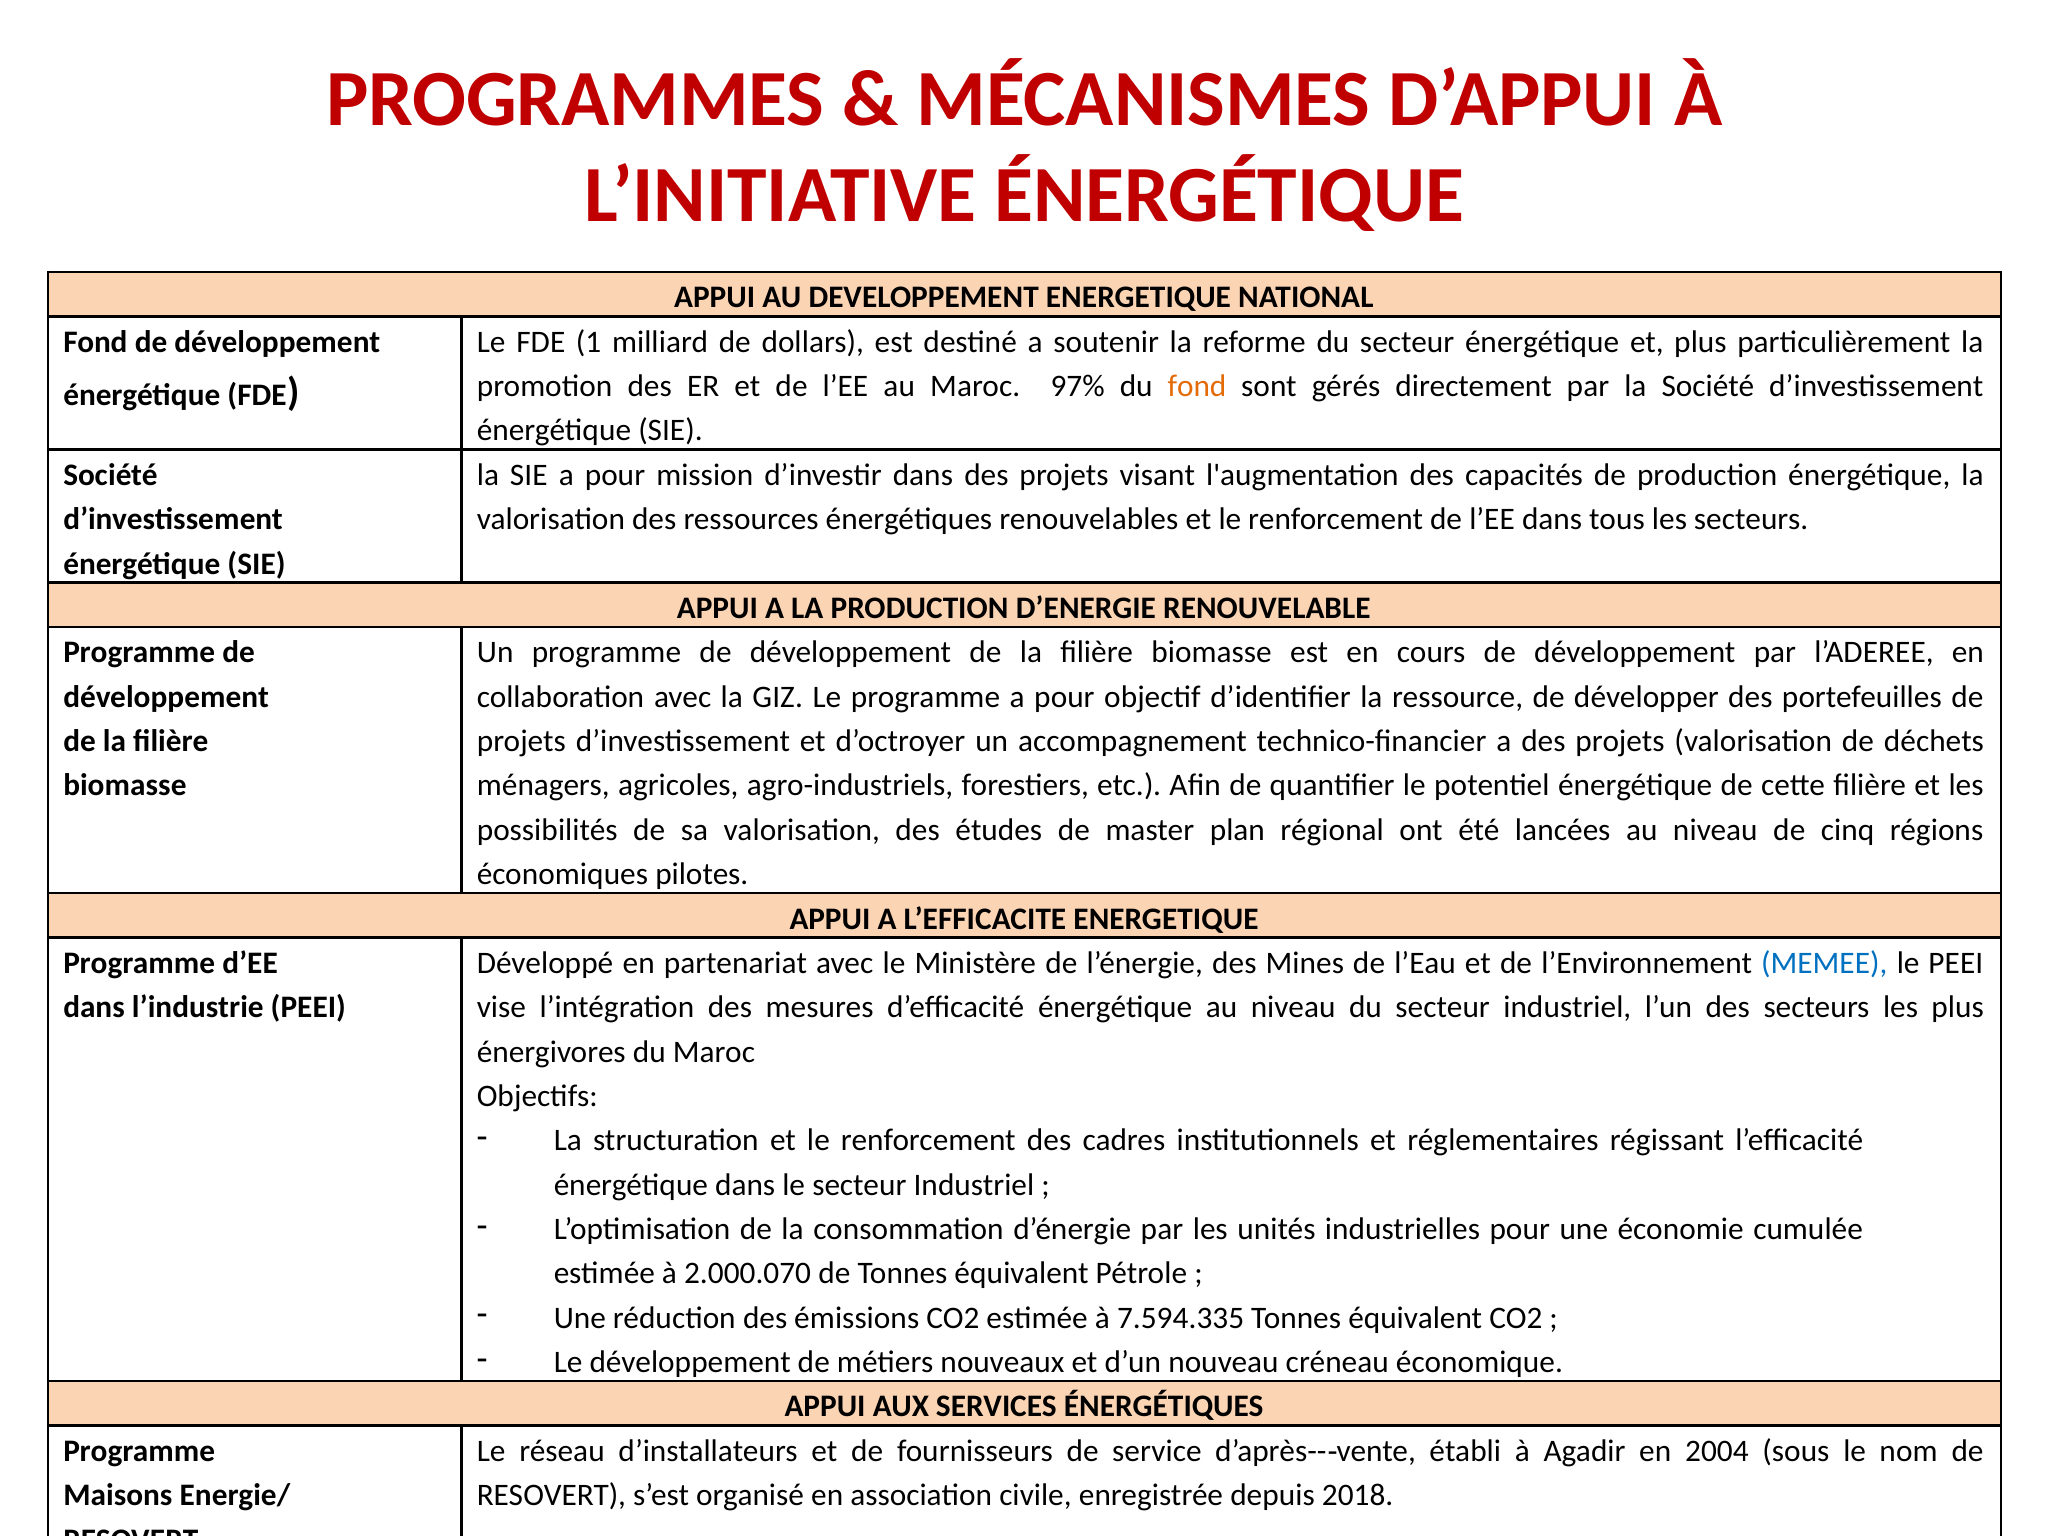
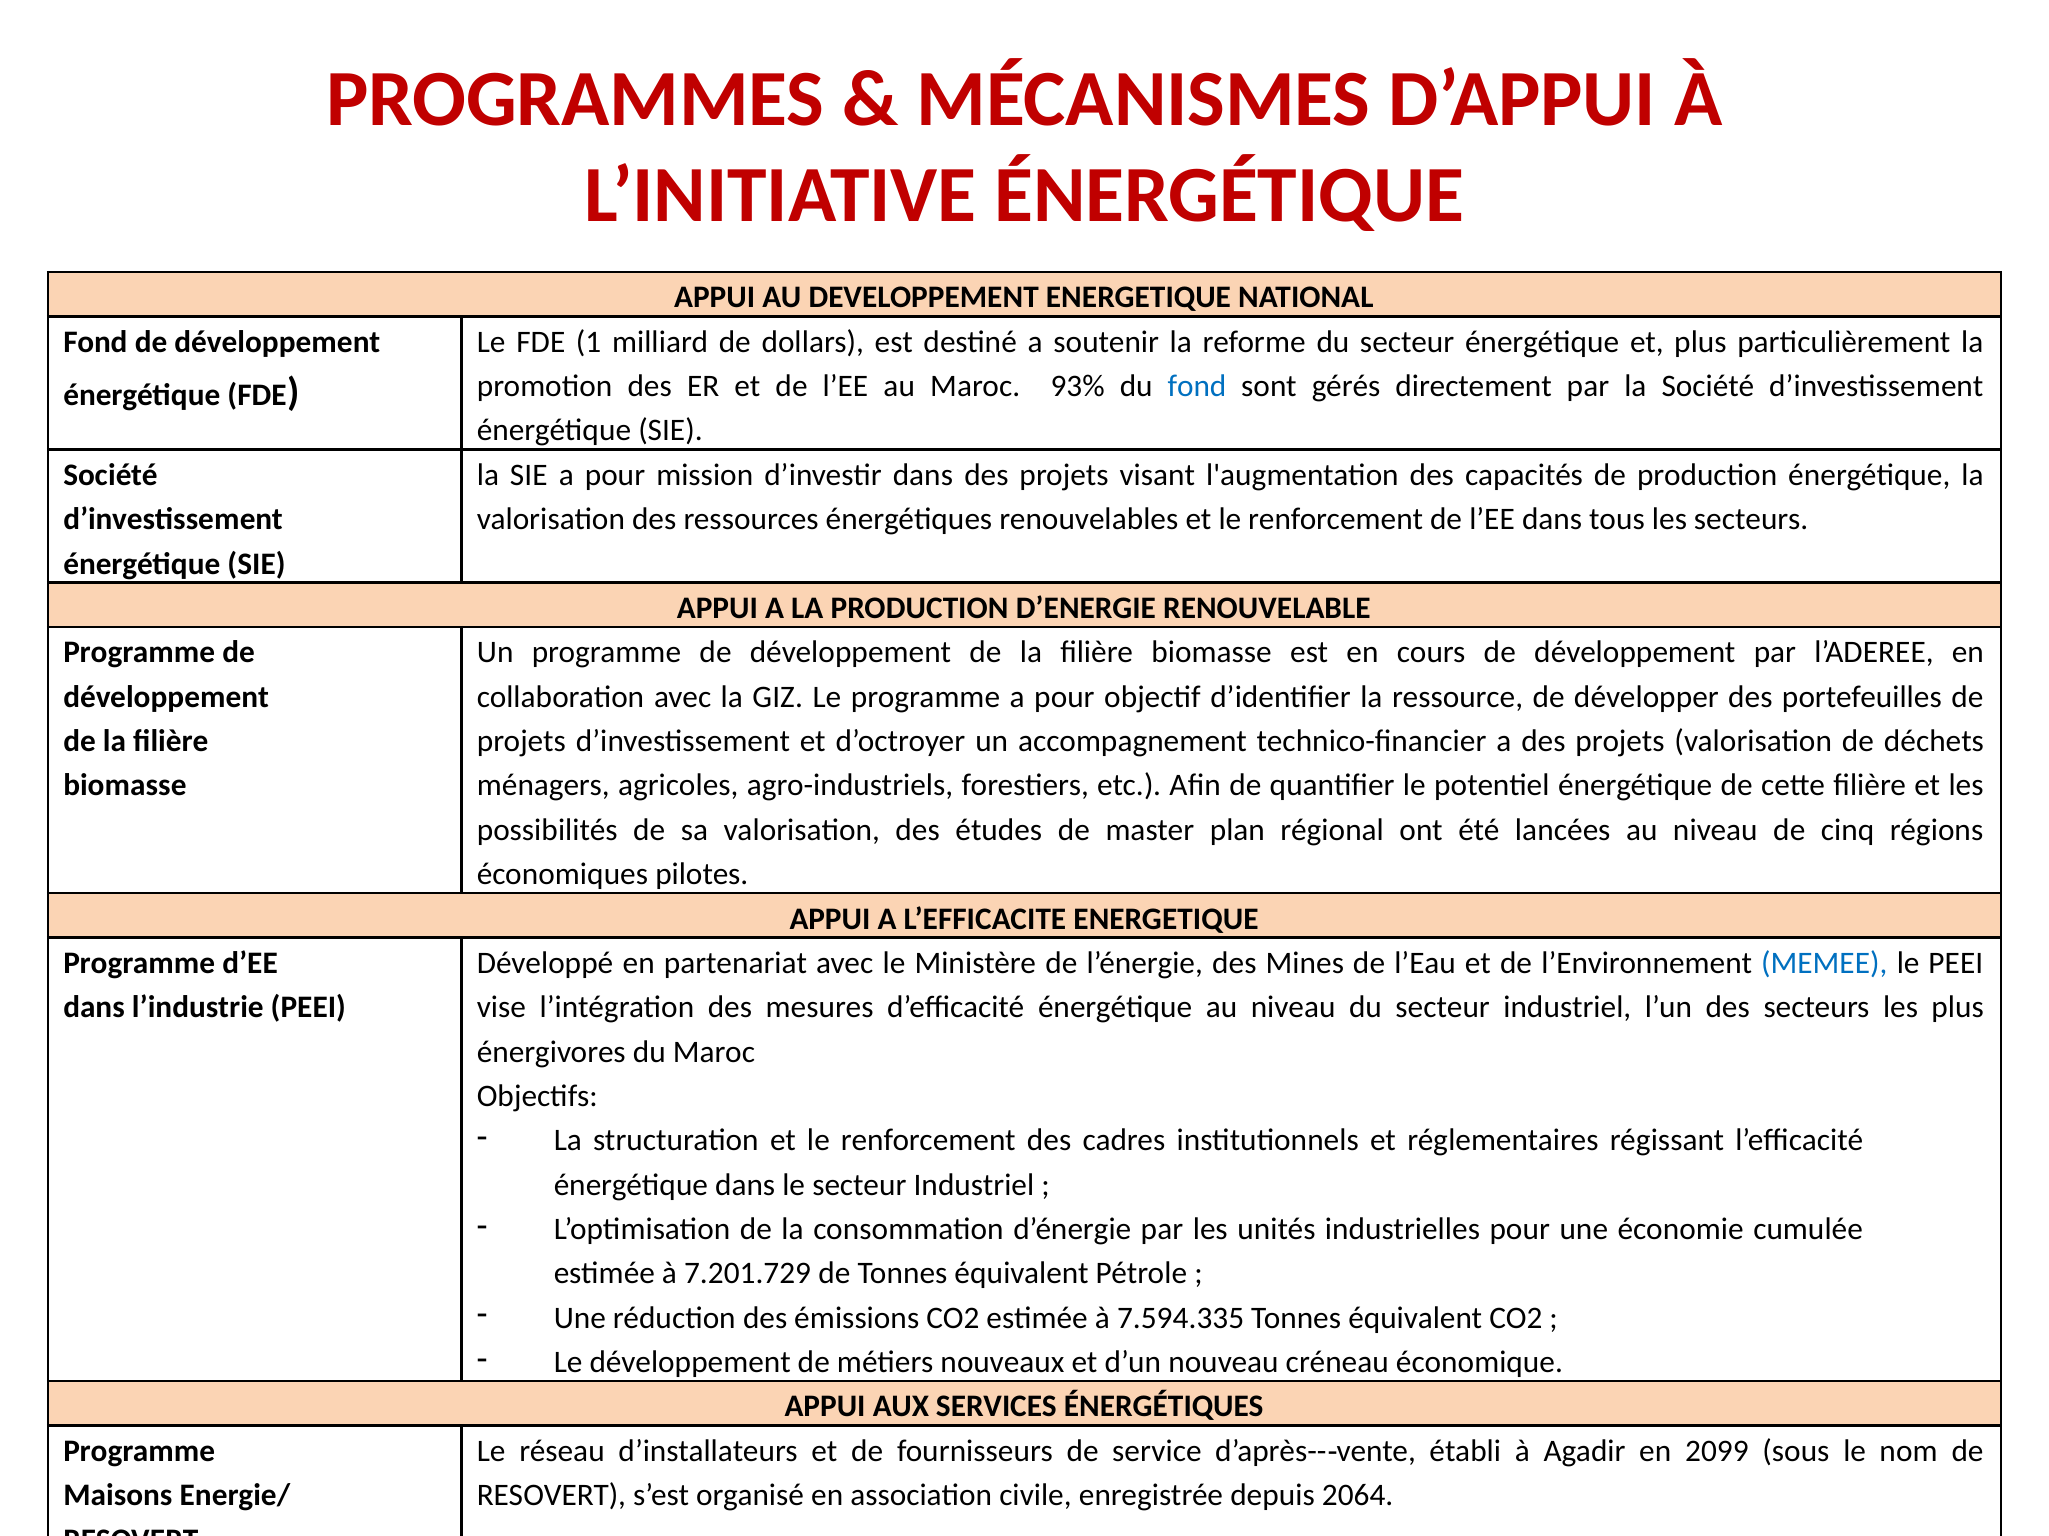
97%: 97% -> 93% (1078, 386)
fond colour: orange -> blue (1197, 386)
2.000.070: 2.000.070 -> 7.201.729 (748, 1274)
2004: 2004 -> 2099 (1717, 1452)
2018: 2018 -> 2064 (1358, 1496)
